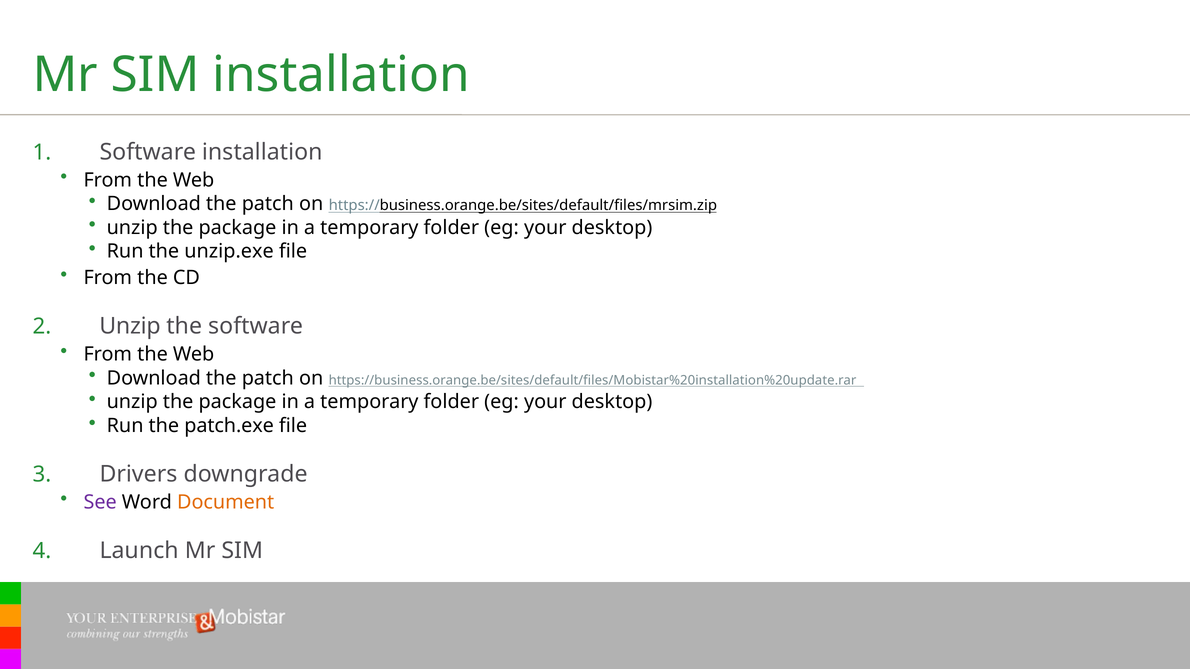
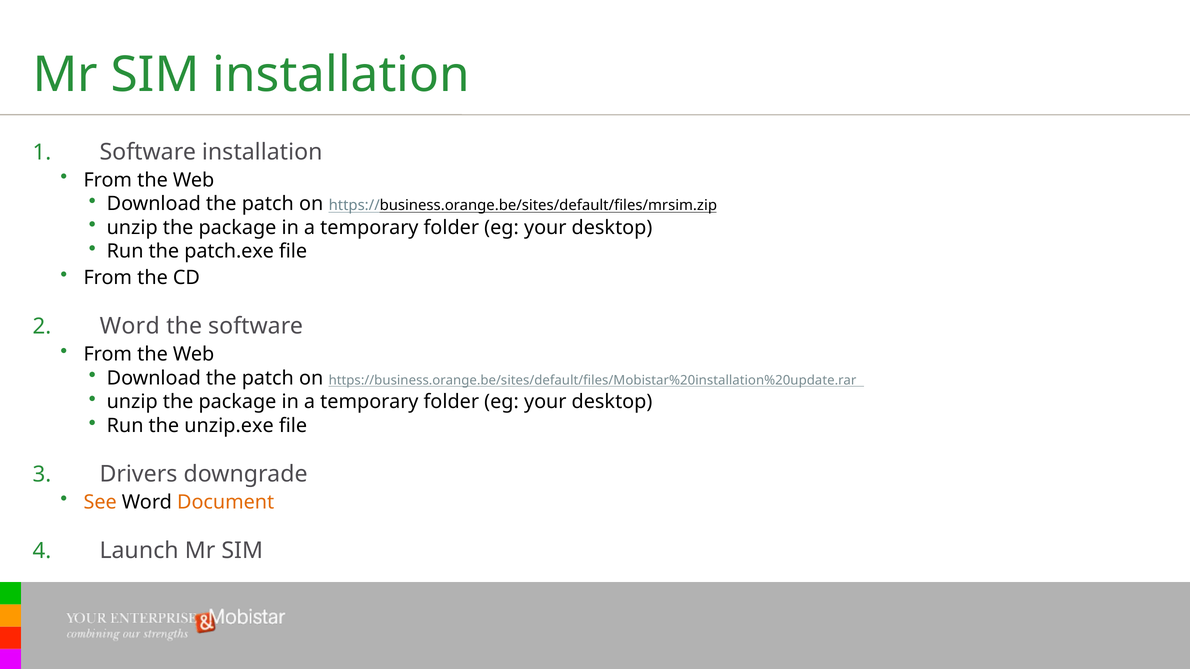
unzip.exe: unzip.exe -> patch.exe (229, 252)
Unzip: Unzip -> Word (130, 326)
patch.exe: patch.exe -> unzip.exe (229, 426)
See colour: purple -> orange (100, 502)
